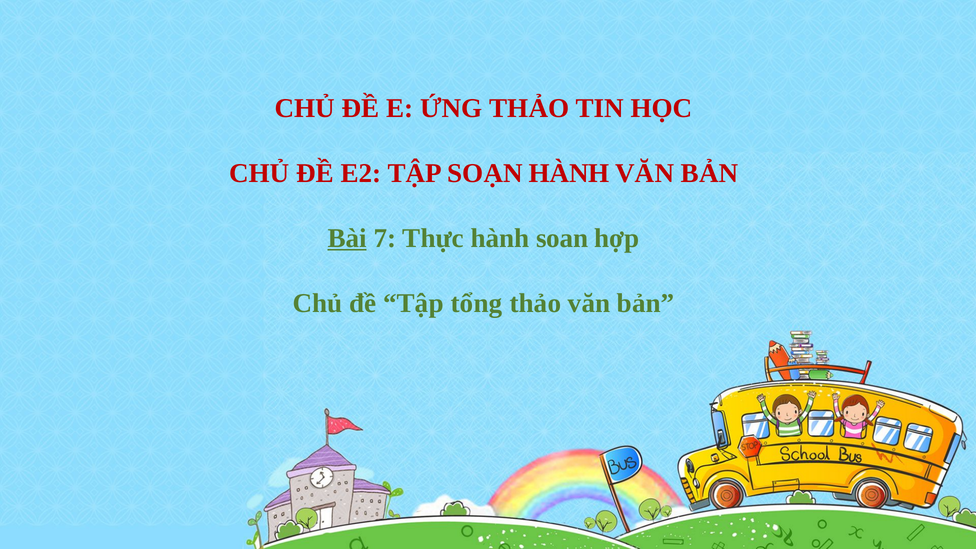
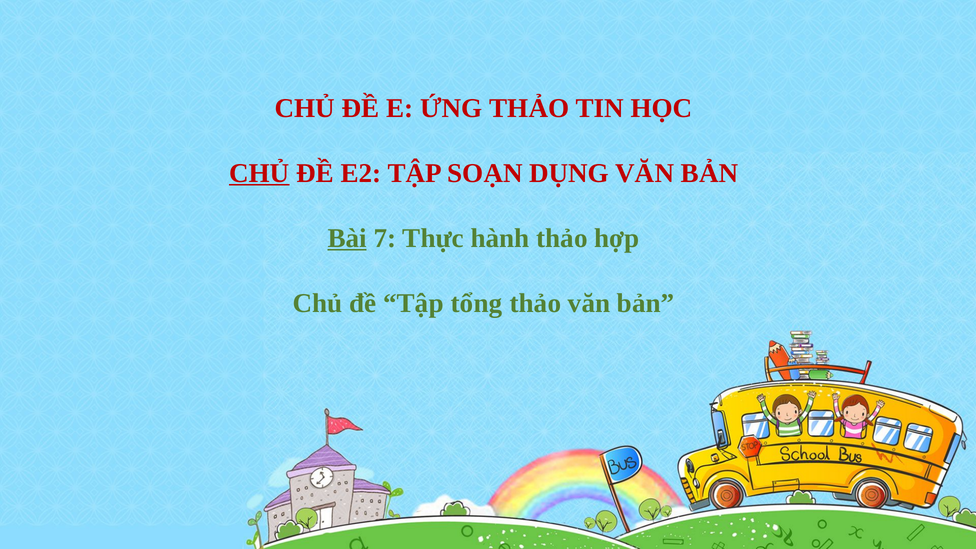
CHỦ underline: none -> present (259, 173)
SOẠN HÀNH: HÀNH -> DỤNG (569, 173)
hành soan: soan -> thảo (562, 238)
